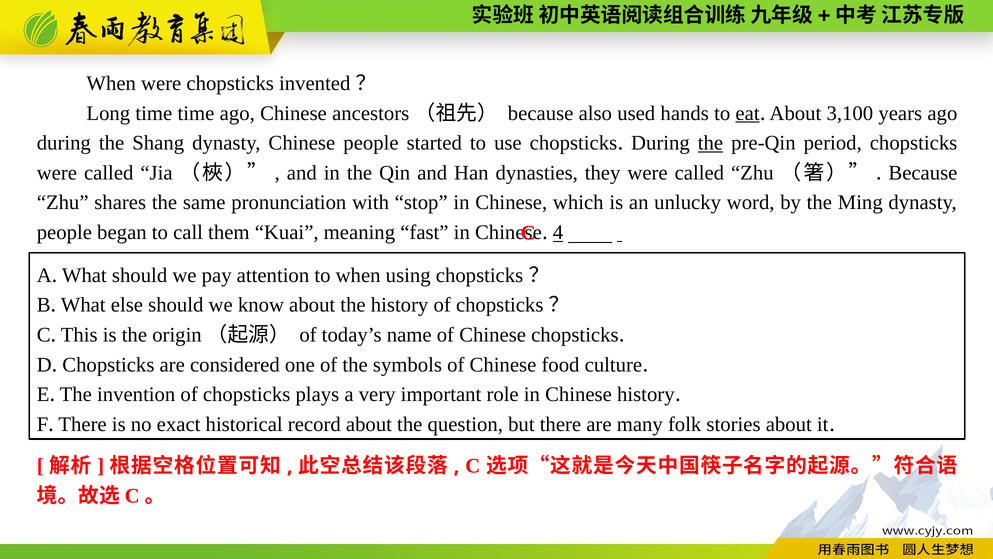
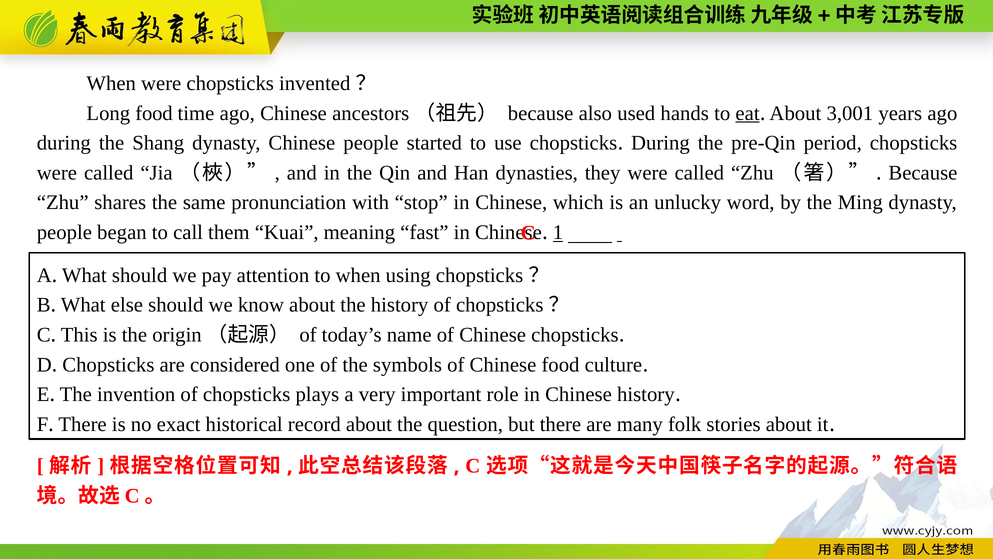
Long time: time -> food (154, 113)
3,100: 3,100 -> 3,001 (850, 113)
the underline: present -> none (710, 143)
4: 4 -> 1 (558, 232)
